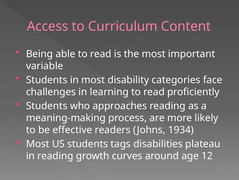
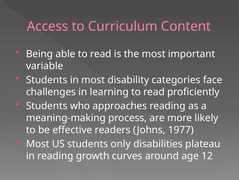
1934: 1934 -> 1977 (181, 129)
tags: tags -> only (121, 143)
